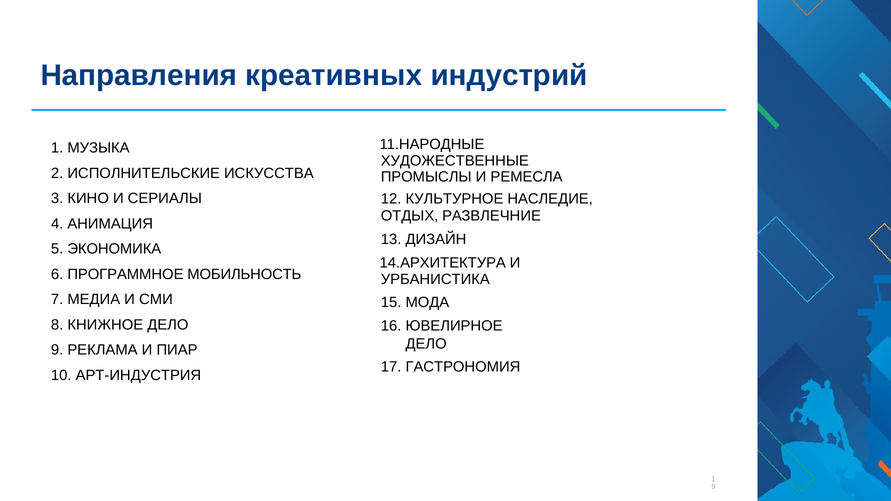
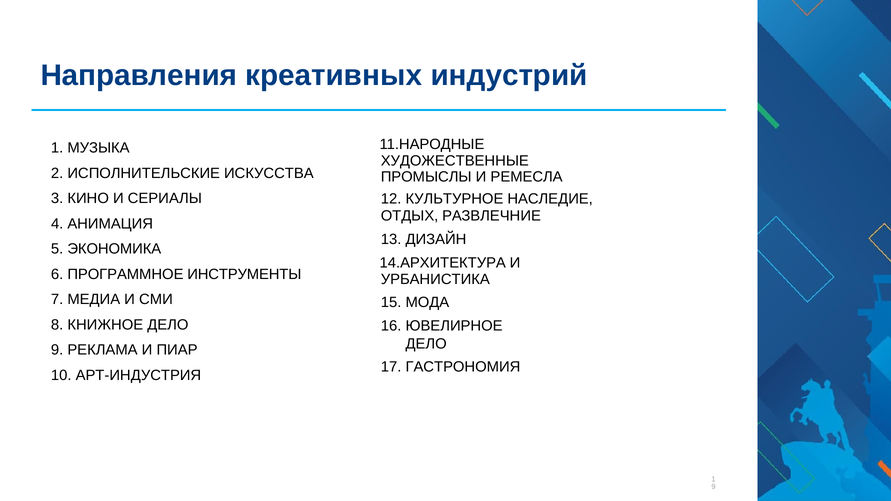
МОБИЛЬНОСТЬ: МОБИЛЬНОСТЬ -> ИНСТРУМЕНТЫ (244, 274)
